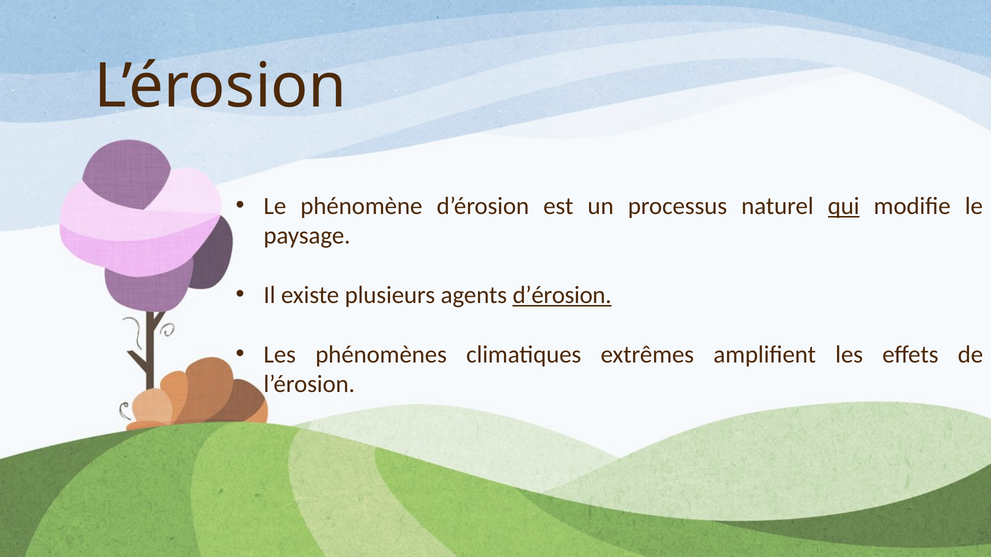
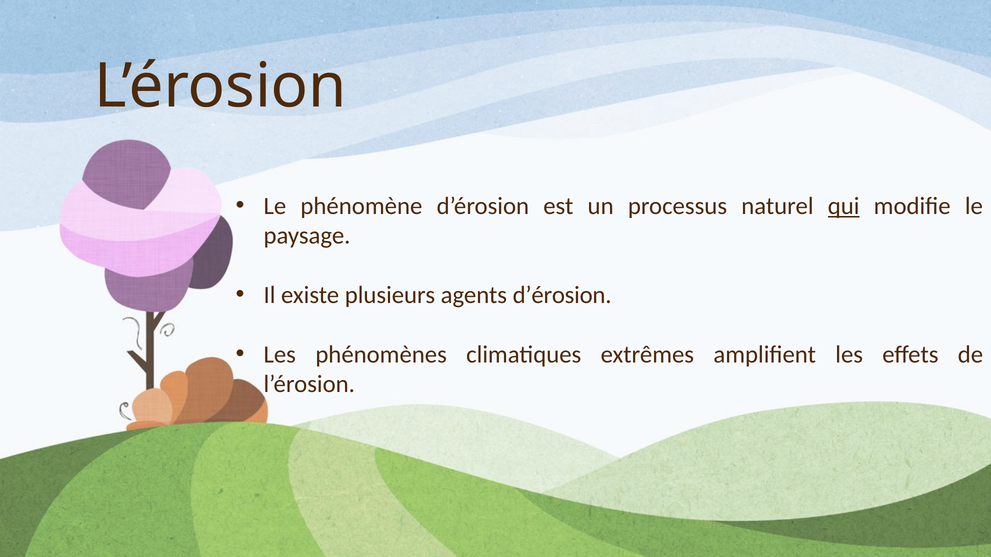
d’érosion underline: present -> none (562, 295)
